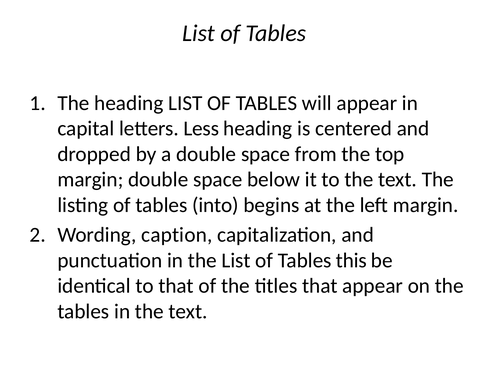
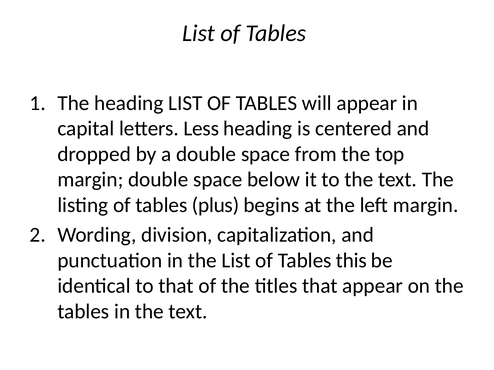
into: into -> plus (216, 205)
caption: caption -> division (177, 235)
